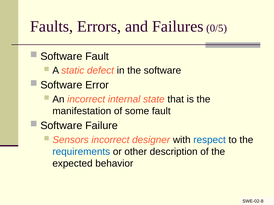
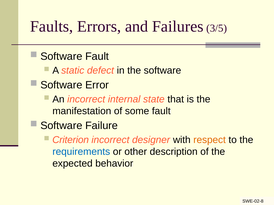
0/5: 0/5 -> 3/5 (217, 28)
Sensors: Sensors -> Criterion (71, 140)
respect colour: blue -> orange (210, 140)
